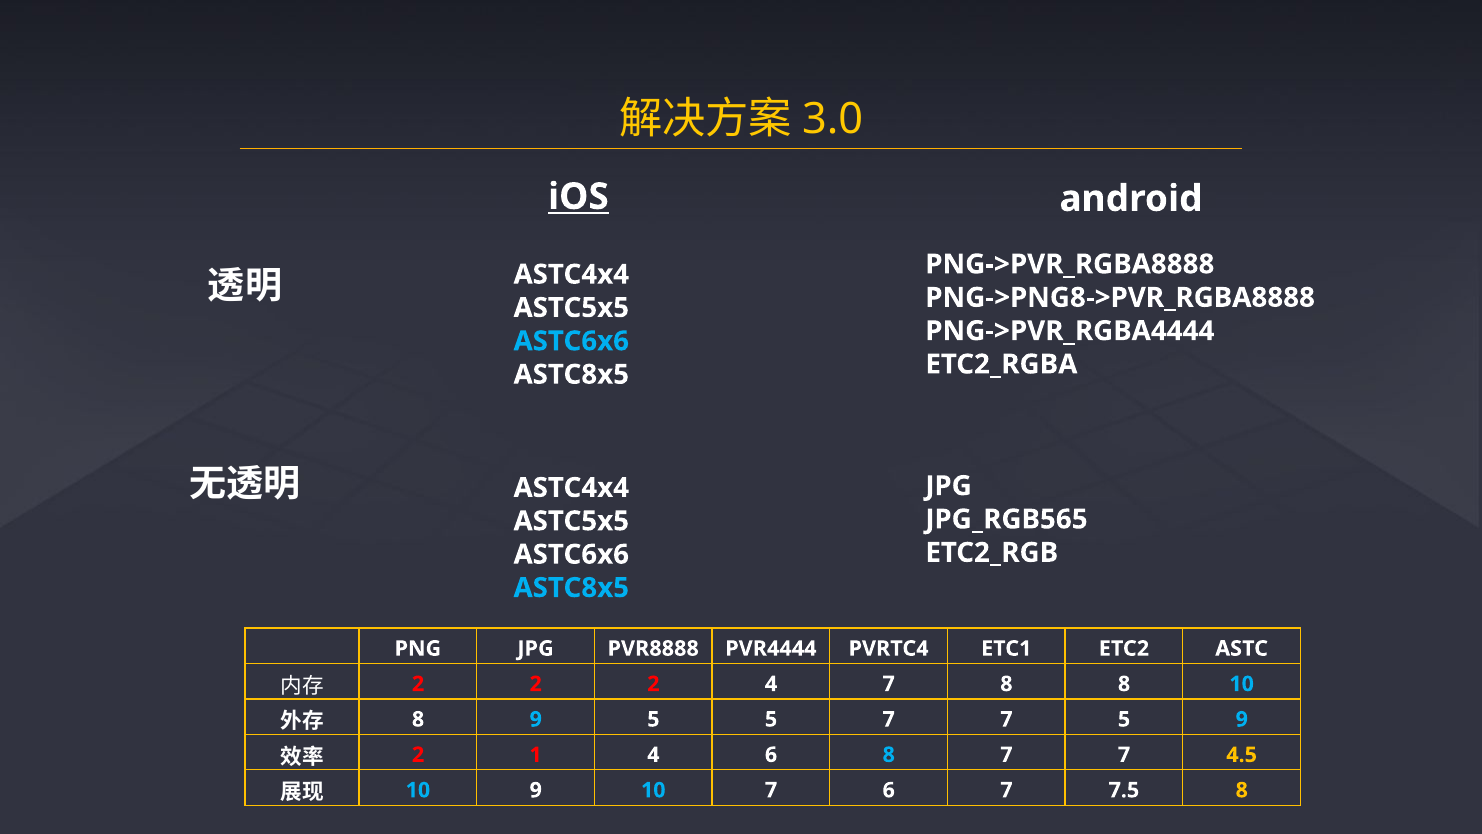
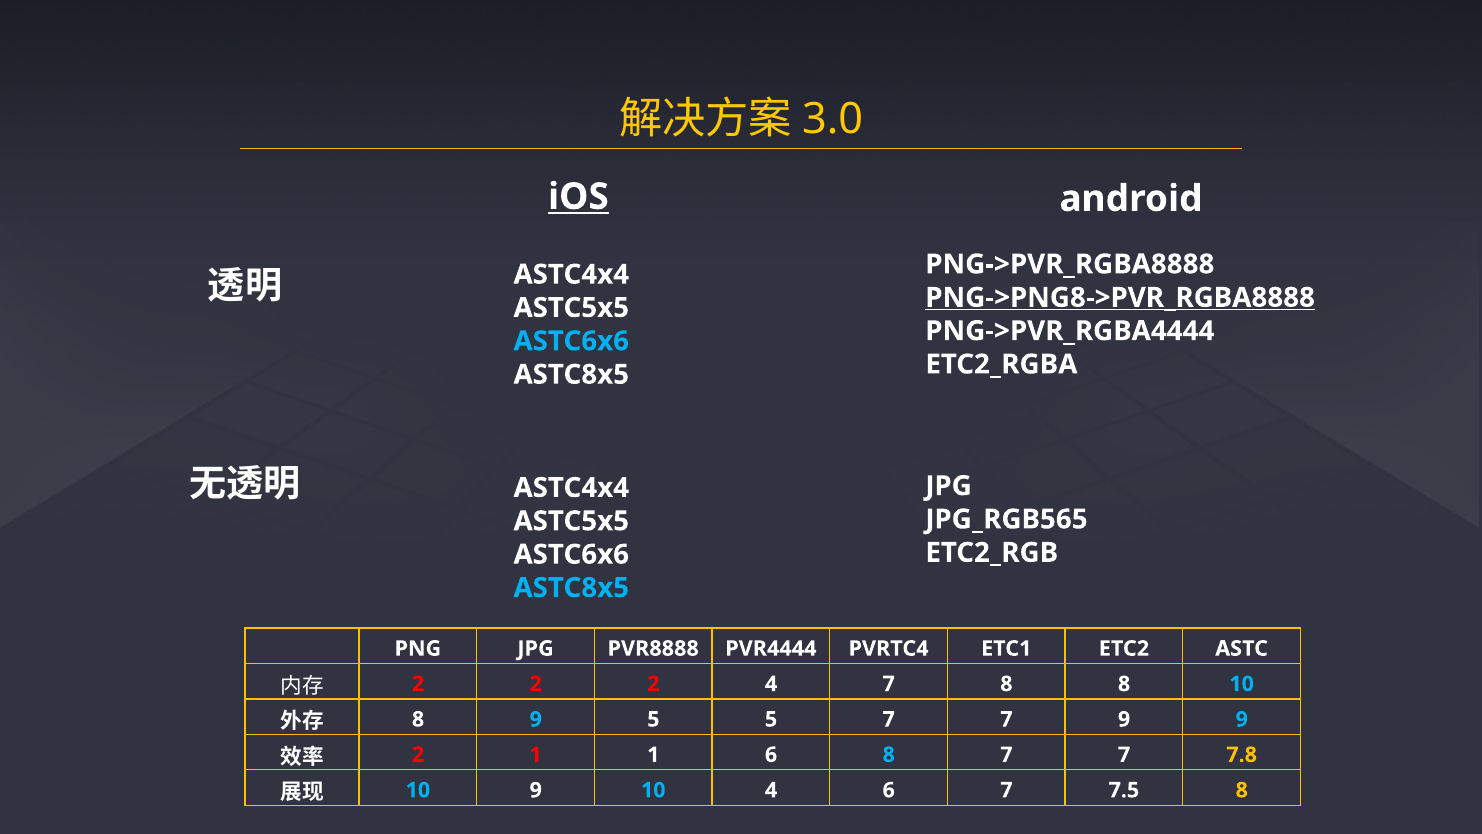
PNG->PNG8->PVR_RGBA8888 underline: none -> present (1120, 297)
7 5: 5 -> 9 (1124, 719)
1 4: 4 -> 1 (653, 754)
4.5: 4.5 -> 7.8 (1242, 754)
10 7: 7 -> 4 (771, 790)
